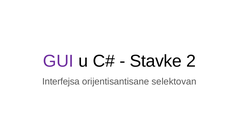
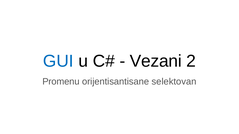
GUI colour: purple -> blue (58, 61)
Stavke: Stavke -> Vezani (156, 61)
Interfejsa: Interfejsa -> Promenu (61, 82)
